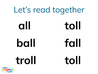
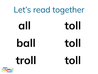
ball fall: fall -> toll (73, 43)
